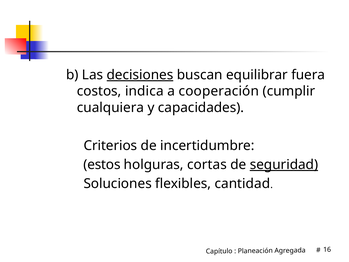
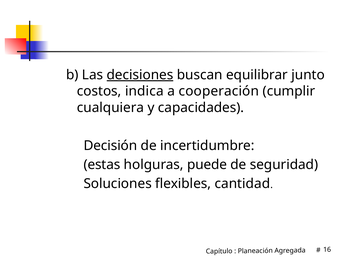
fuera: fuera -> junto (308, 75)
Criterios: Criterios -> Decisión (110, 145)
estos: estos -> estas (102, 164)
cortas: cortas -> puede (207, 164)
seguridad underline: present -> none (284, 164)
